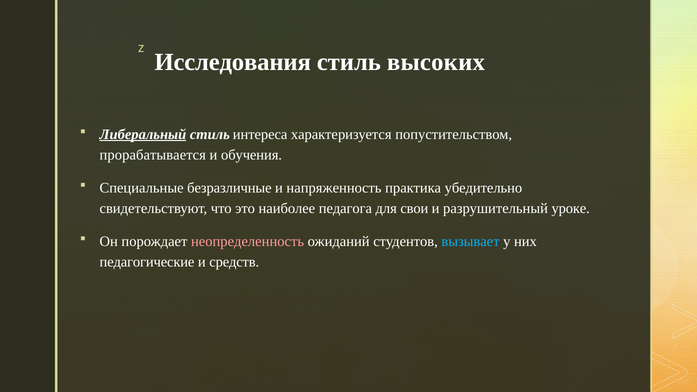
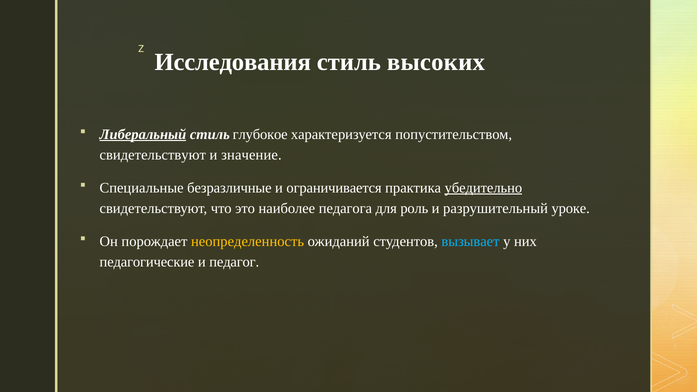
интереса: интереса -> глубокое (260, 134)
прорабатывается: прорабатывается -> свидетельствуют (153, 155)
обучения: обучения -> значение (251, 155)
напряженность: напряженность -> ограничивается (334, 188)
убедительно underline: none -> present (483, 188)
свои: свои -> роль (414, 209)
неопределенность colour: pink -> yellow (248, 241)
средств: средств -> педагог (234, 262)
